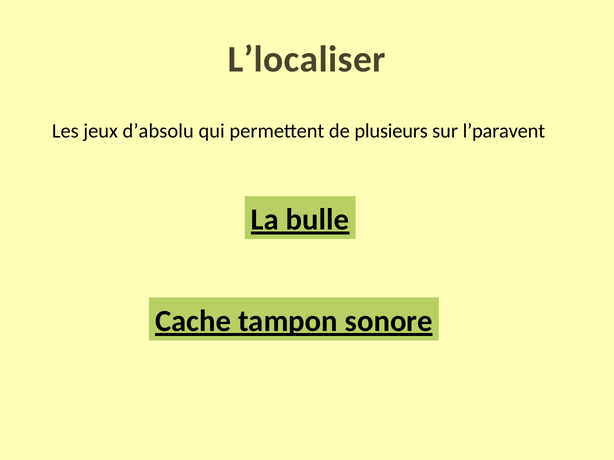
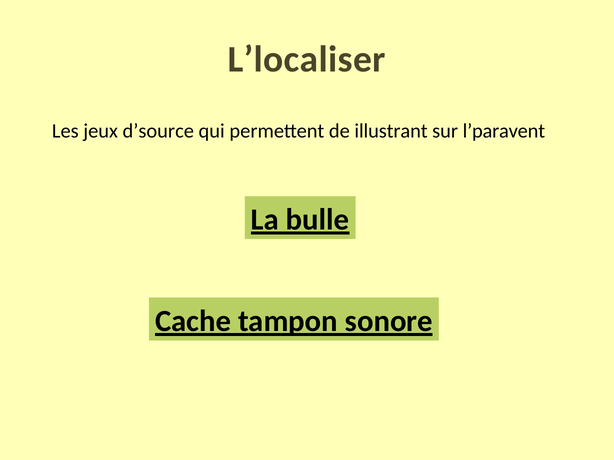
d’absolu: d’absolu -> d’source (158, 131)
plusieurs: plusieurs -> illustrant (391, 131)
